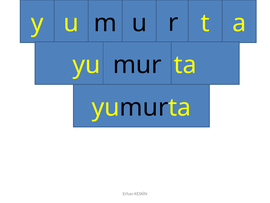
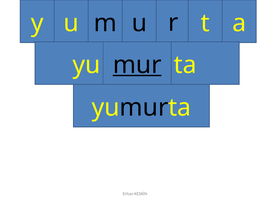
mur underline: none -> present (137, 65)
